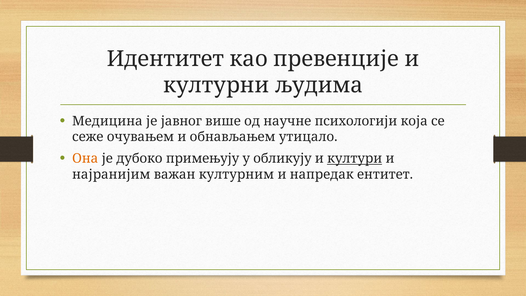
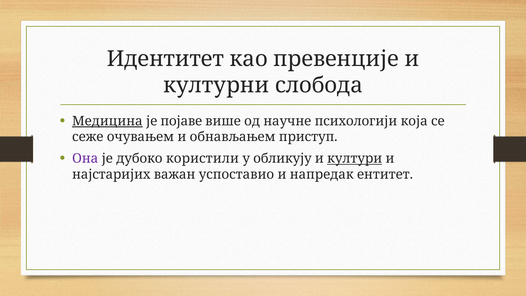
људима: људима -> слобода (319, 85)
Медицина underline: none -> present (107, 121)
јавног: јавног -> појаве (181, 121)
утицало: утицало -> приступ (308, 137)
Она colour: orange -> purple (85, 159)
примењују: примењују -> користили (202, 159)
најранијим: најранијим -> најстаријих (111, 174)
културним: културним -> успоставио (236, 174)
